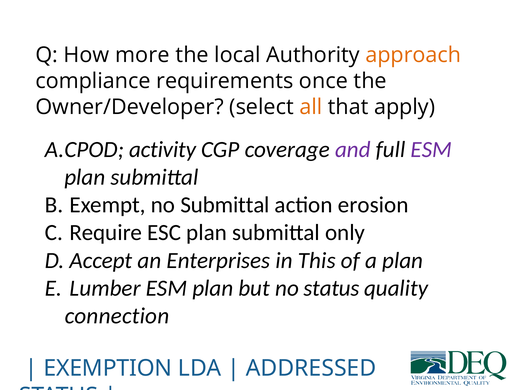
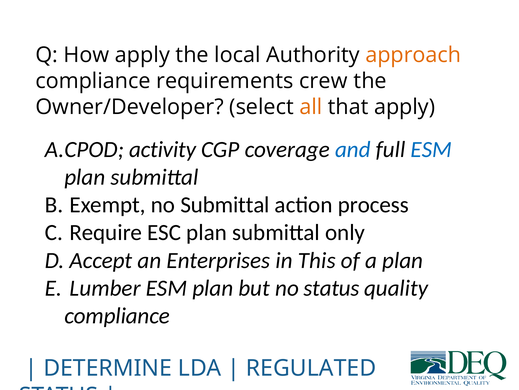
How more: more -> apply (142, 55)
once: once -> crew (323, 81)
and colour: purple -> blue (353, 149)
ESM colour: purple -> blue (431, 149)
erosion: erosion -> process (373, 205)
connection: connection -> compliance (117, 315)
EXEMPTION: EXEMPTION -> DETERMINE (108, 367)
ADDRESSED: ADDRESSED -> REGULATED (311, 367)
